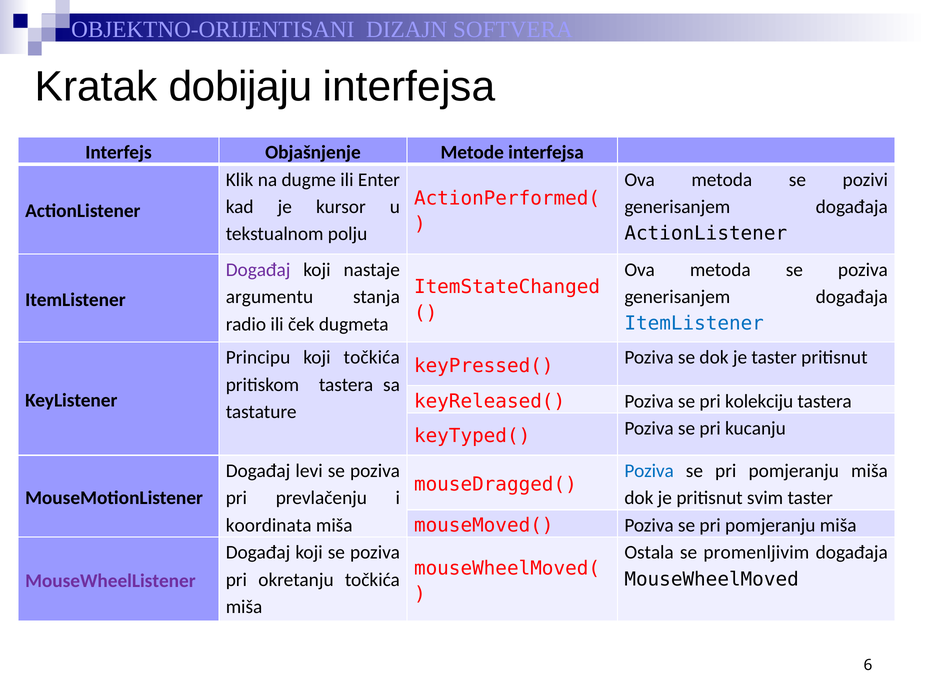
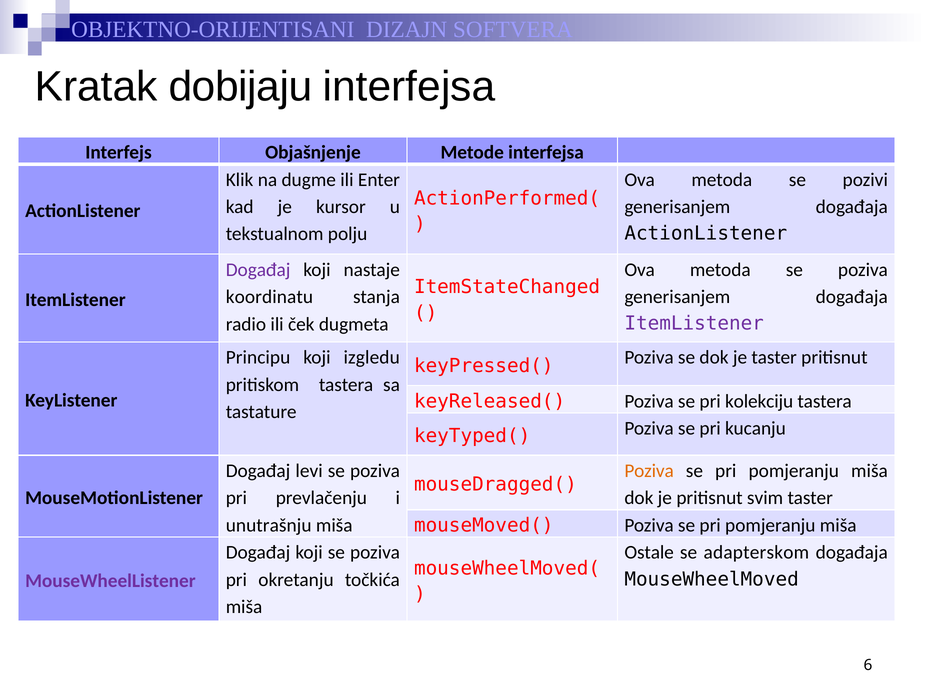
argumentu: argumentu -> koordinatu (269, 297)
ItemListener colour: blue -> purple (694, 324)
koji točkića: točkića -> izgledu (372, 357)
Poziva colour: blue -> orange (649, 471)
koordinata: koordinata -> unutrašnju (269, 525)
Ostala: Ostala -> Ostale (649, 553)
promenljivim: promenljivim -> adapterskom (756, 553)
